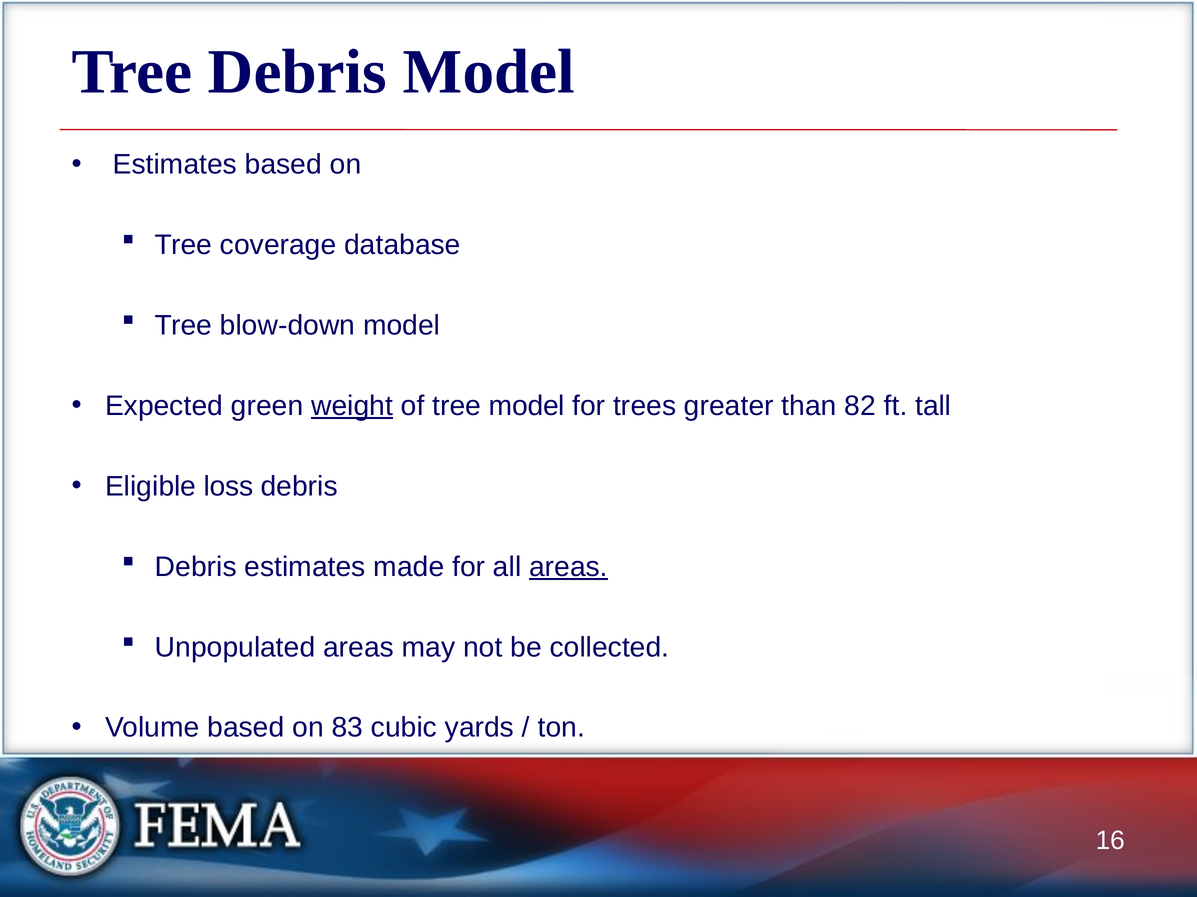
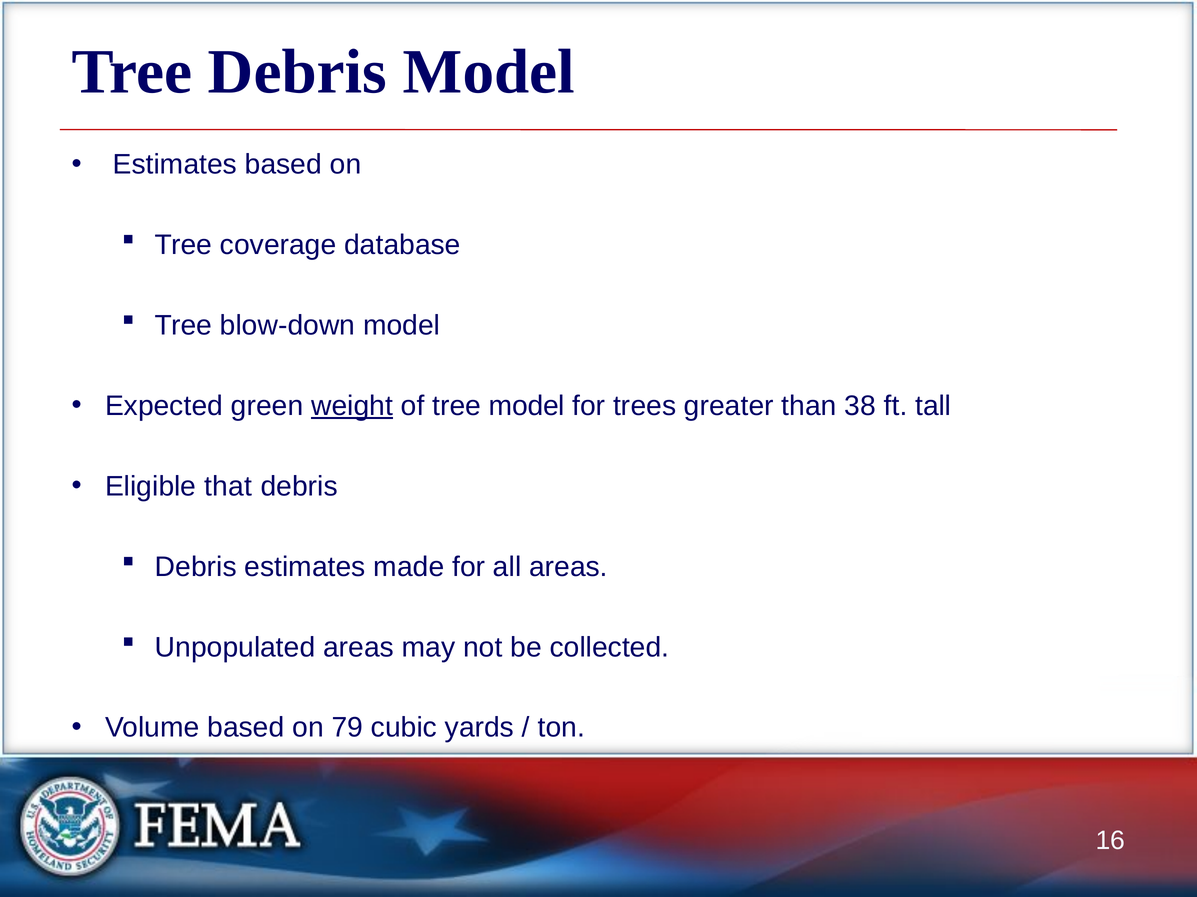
82: 82 -> 38 (860, 406)
loss: loss -> that (228, 487)
areas underline: present -> none (569, 567)
83: 83 -> 79 (347, 728)
